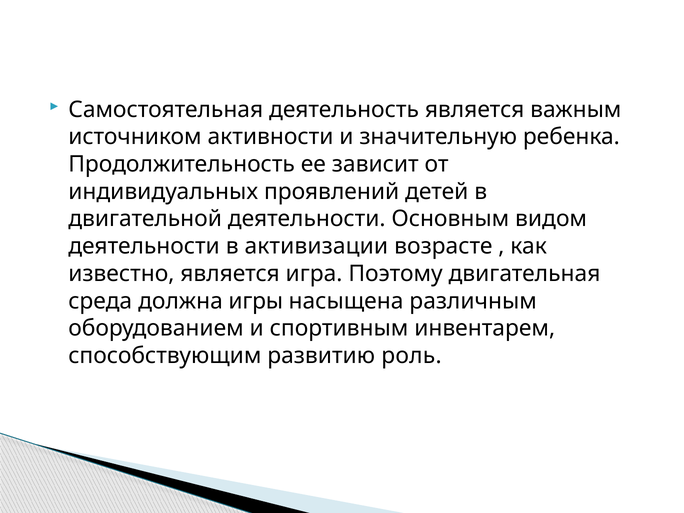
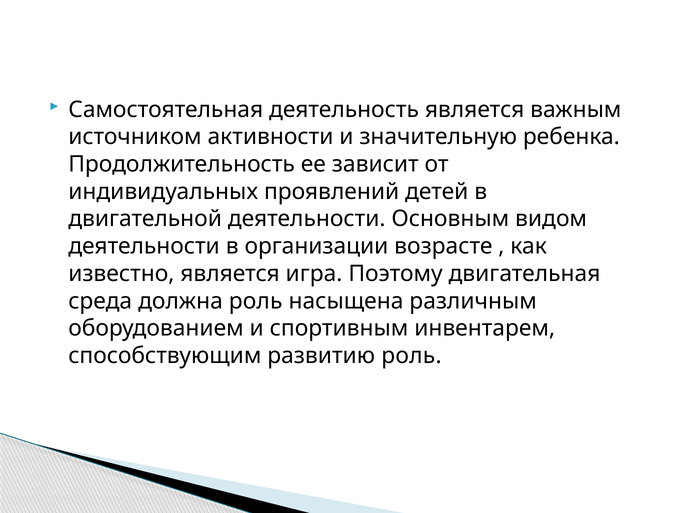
активизации: активизации -> организации (316, 246)
должна игры: игры -> роль (256, 301)
